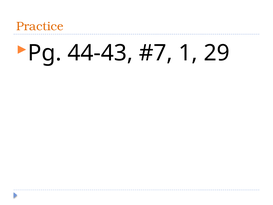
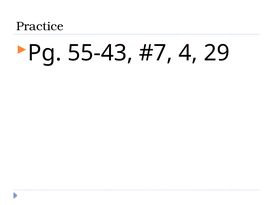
Practice colour: orange -> black (40, 26)
44-43: 44-43 -> 55-43 (100, 53)
1: 1 -> 4 (188, 53)
